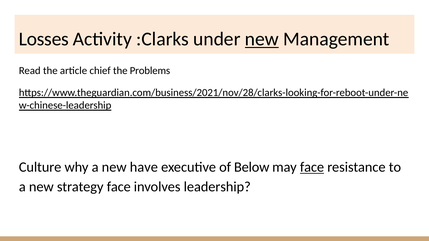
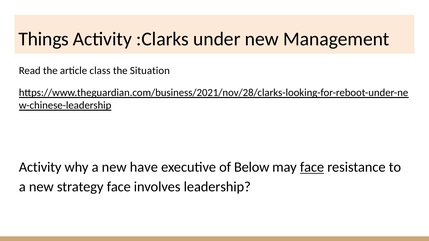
Losses: Losses -> Things (44, 39)
new underline: present -> none (262, 39)
chief: chief -> class (100, 71)
Problems: Problems -> Situation (150, 71)
Culture: Culture -> Activity (40, 167)
